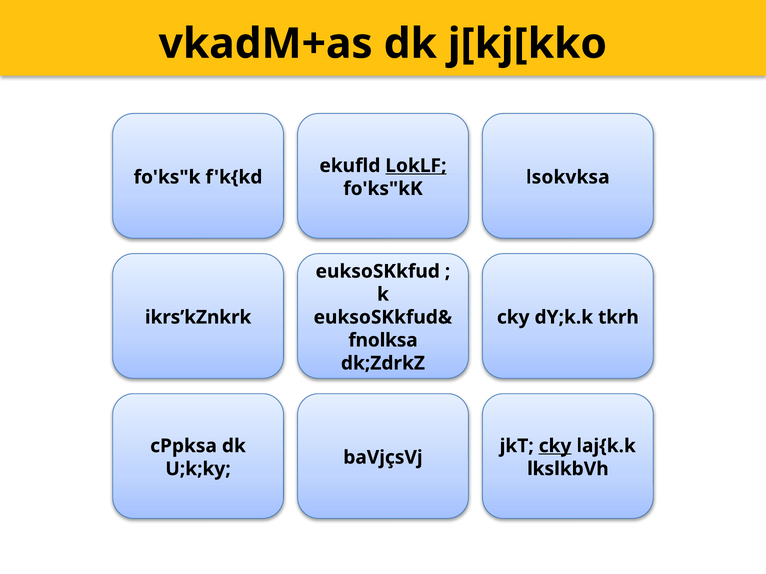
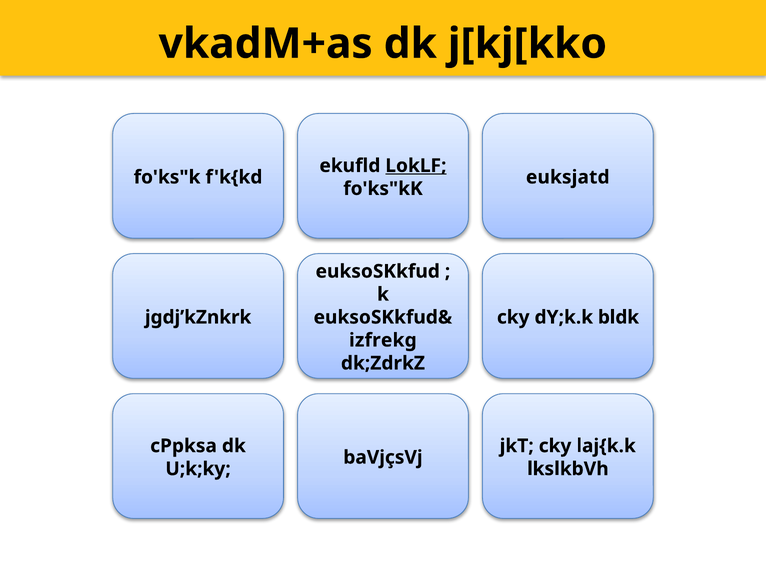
lsokvksa: lsokvksa -> euksjatd (568, 177)
ikrs’kZnkrk: ikrs’kZnkrk -> jgdj’kZnkrk (198, 318)
tkrh: tkrh -> bldk (618, 318)
fnolksa: fnolksa -> izfrekg (383, 341)
cky underline: present -> none (555, 446)
